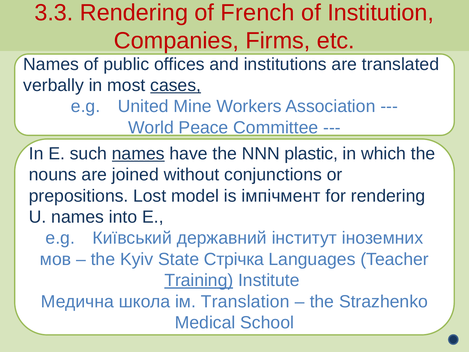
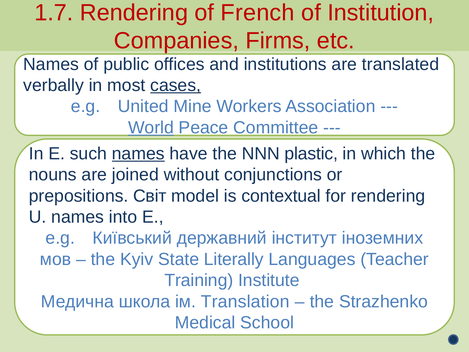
3.3: 3.3 -> 1.7 (54, 13)
World underline: none -> present (151, 128)
Lost: Lost -> Світ (150, 196)
імпічмент: імпічмент -> contextual (281, 196)
Стрічка: Стрічка -> Literally (234, 259)
Training underline: present -> none (199, 280)
